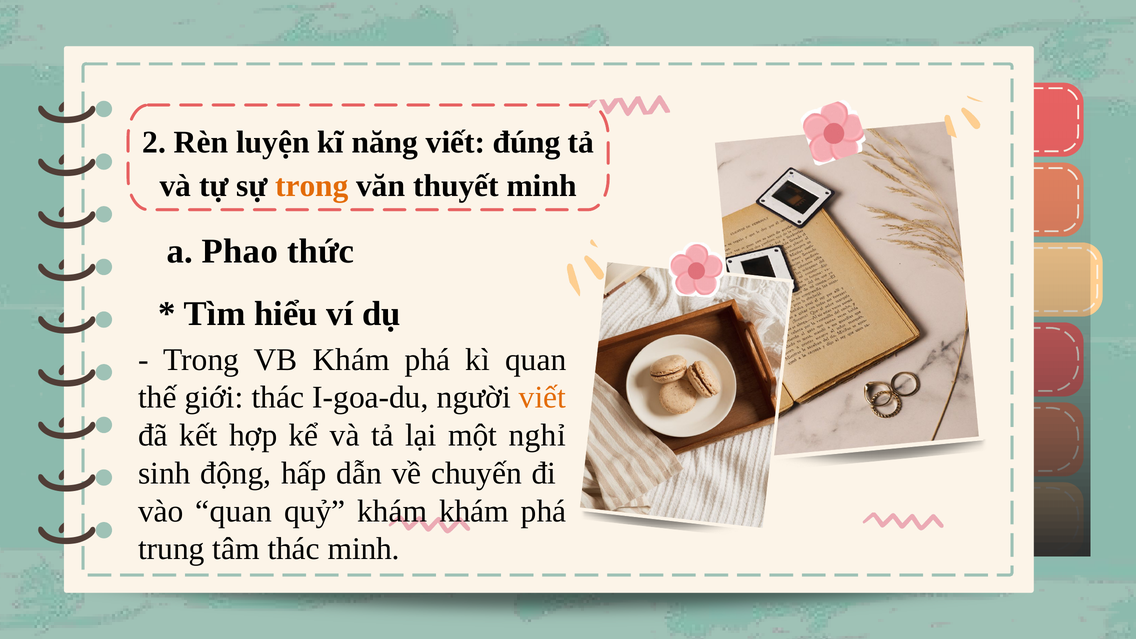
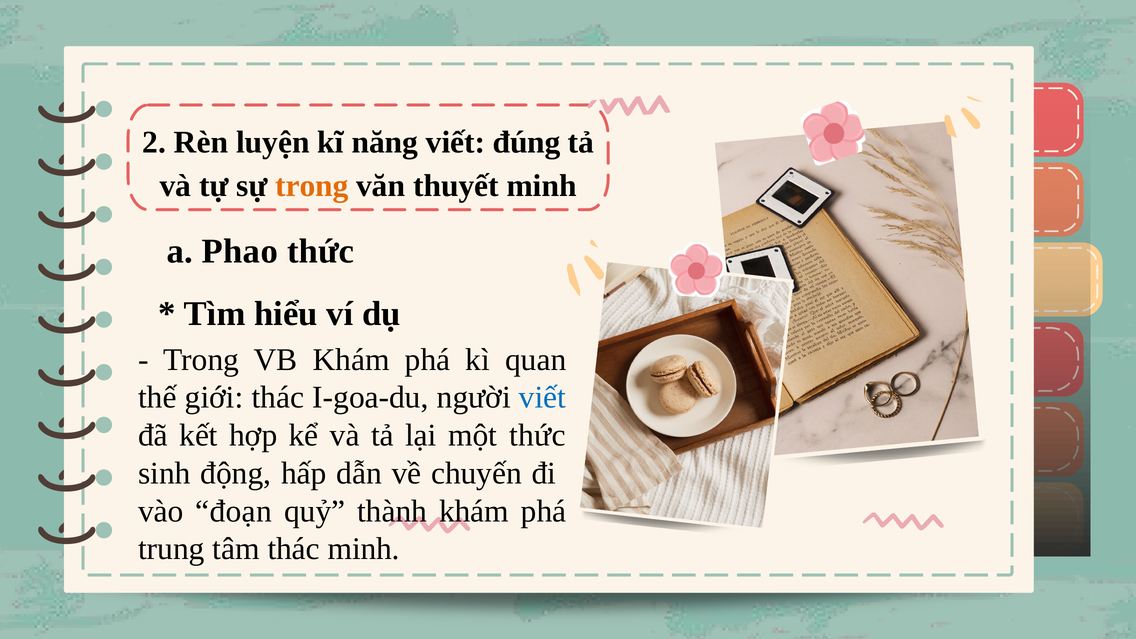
viết colour: orange -> blue (543, 398)
một nghỉ: nghỉ -> thức (537, 435)
vào quan: quan -> đoạn (234, 511)
quỷ khám: khám -> thành (392, 511)
